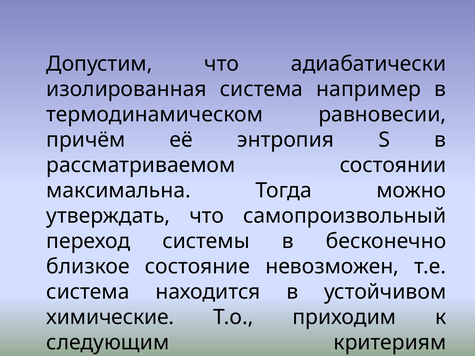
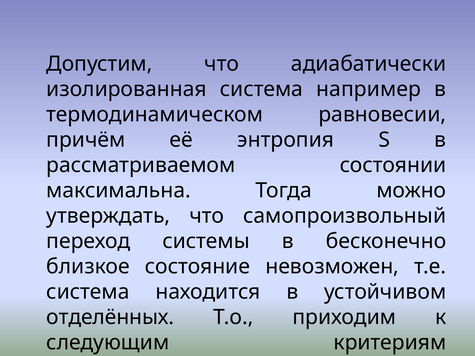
химические: химические -> отделённых (110, 317)
